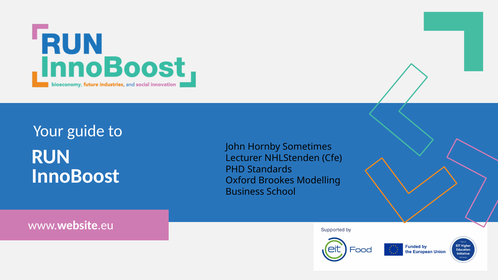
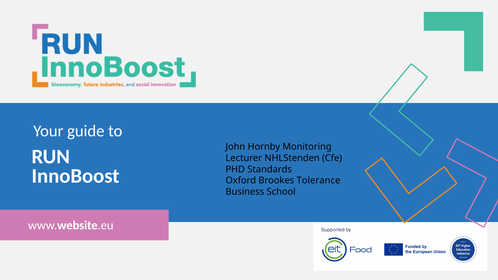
Sometimes: Sometimes -> Monitoring (307, 147)
Modelling: Modelling -> Tolerance (319, 181)
